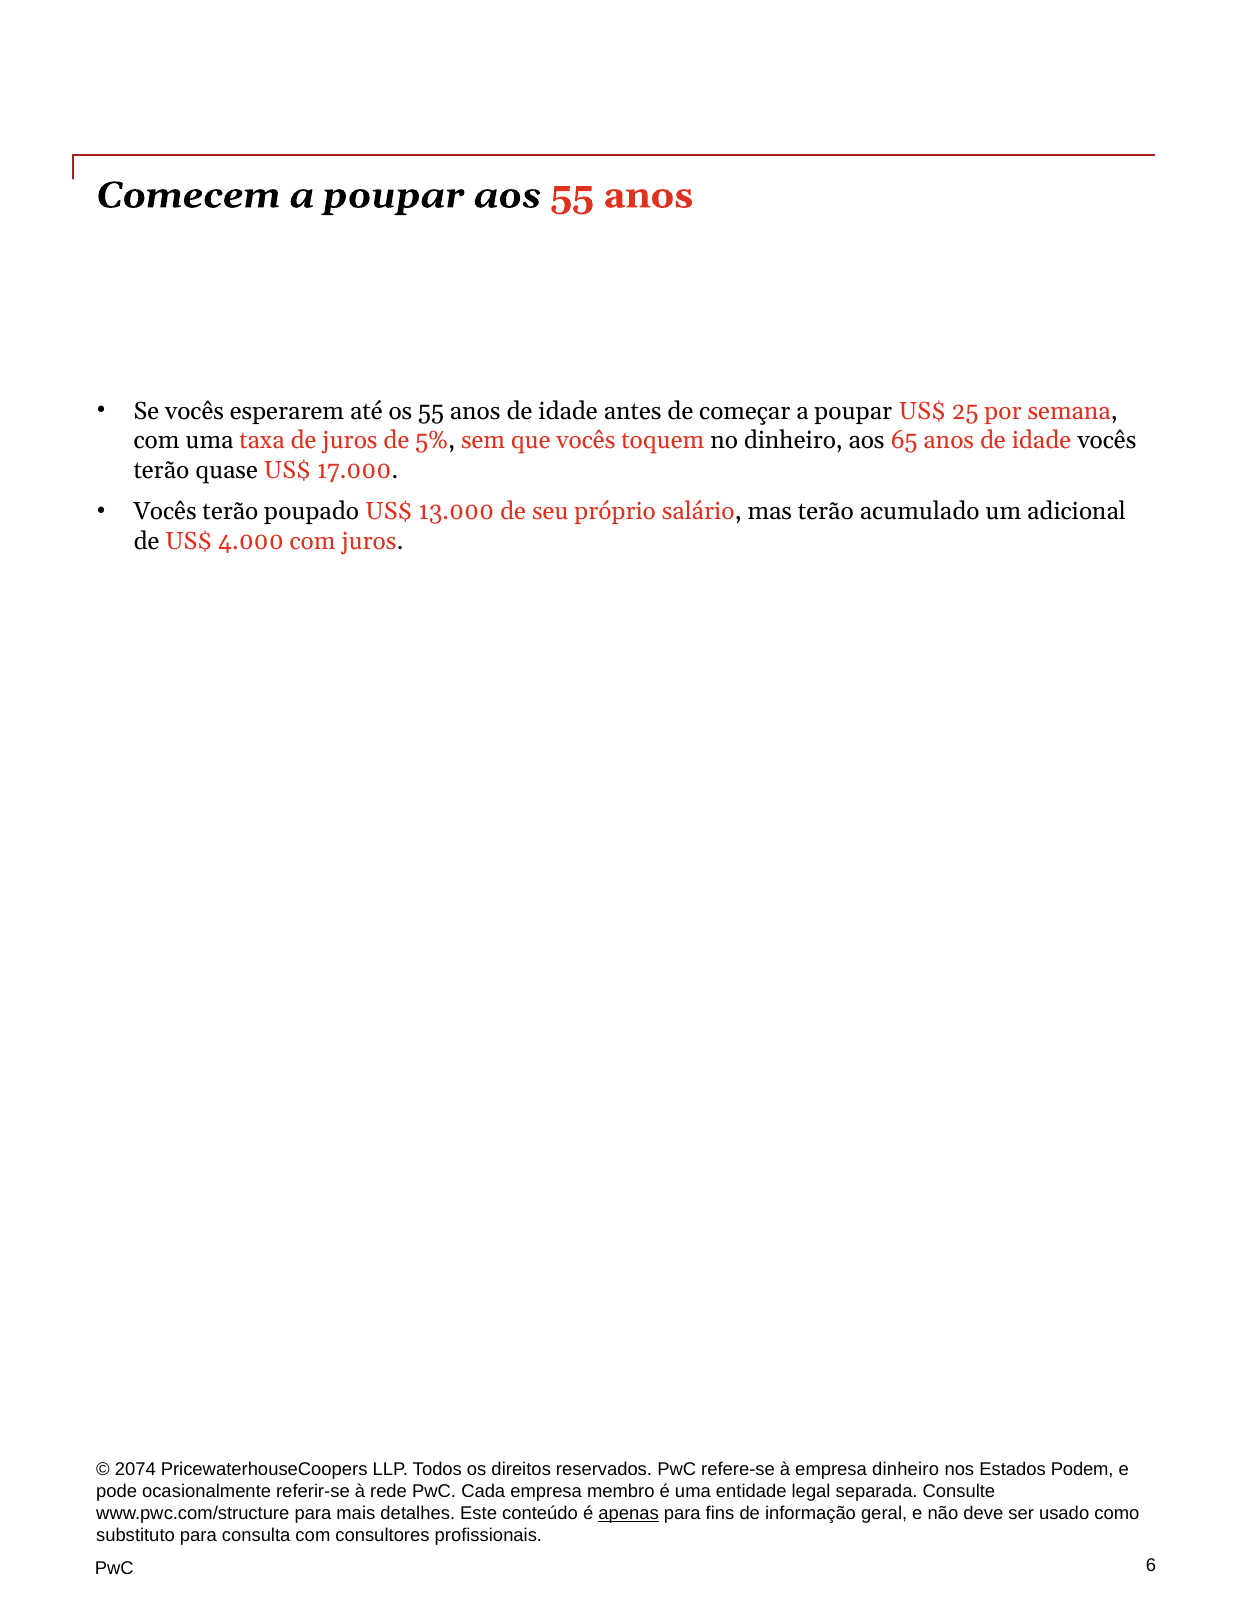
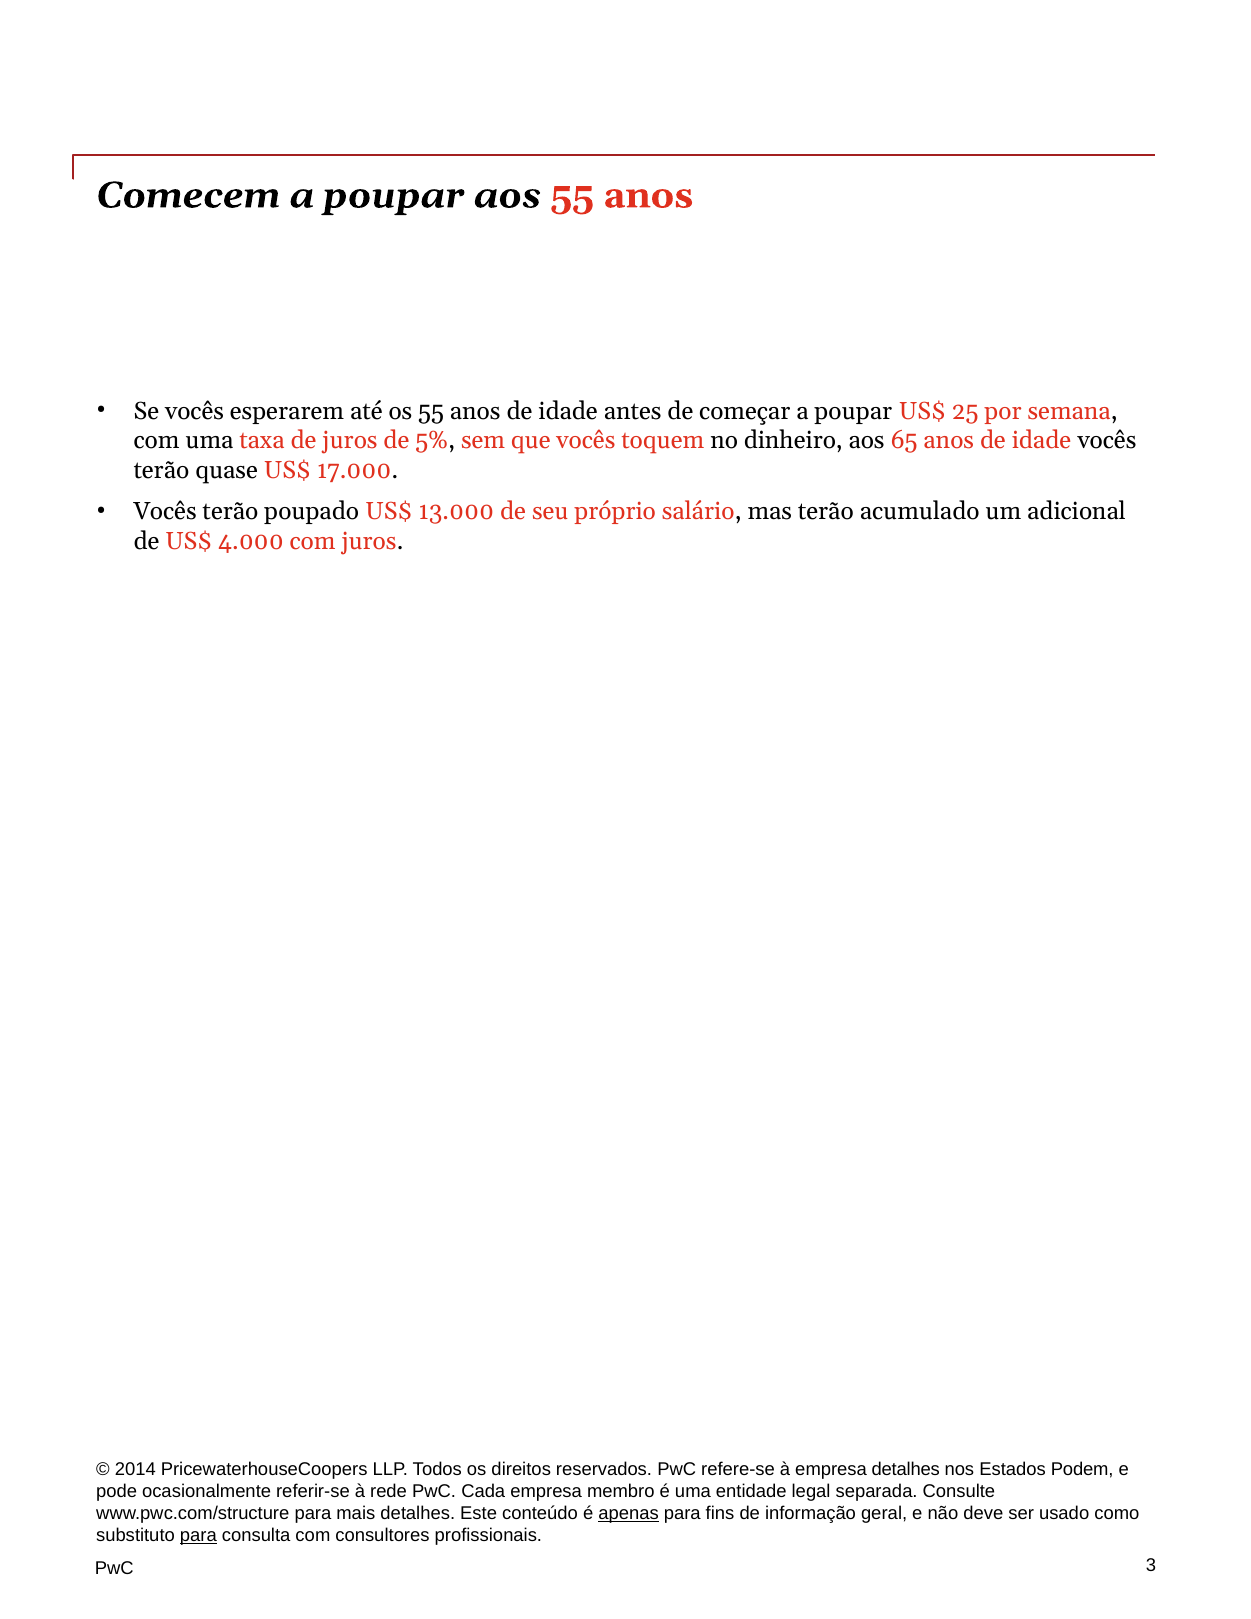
2074: 2074 -> 2014 (135, 1469)
empresa dinheiro: dinheiro -> detalhes (906, 1469)
para underline: none -> present (198, 1535)
6: 6 -> 3 (1151, 1566)
